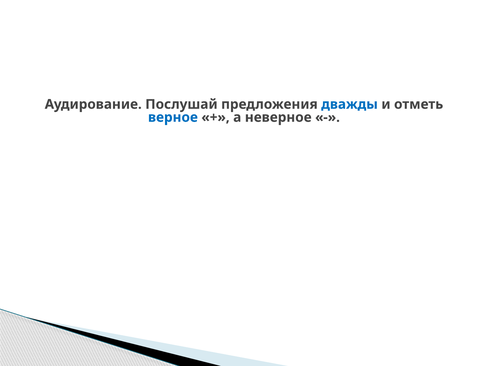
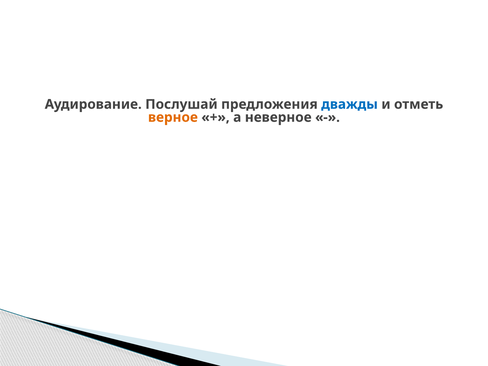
верное colour: blue -> orange (173, 117)
